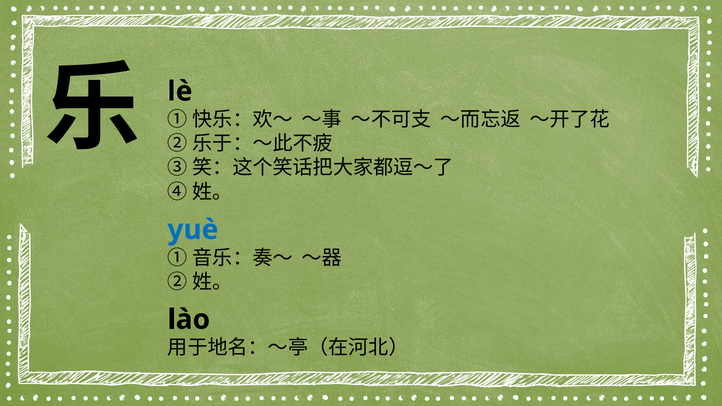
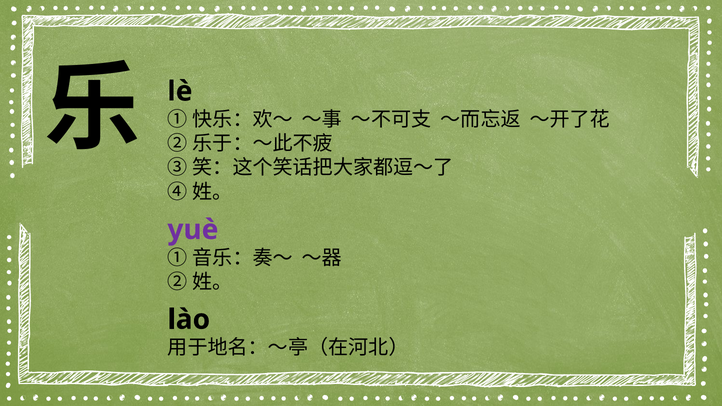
yuè colour: blue -> purple (193, 230)
